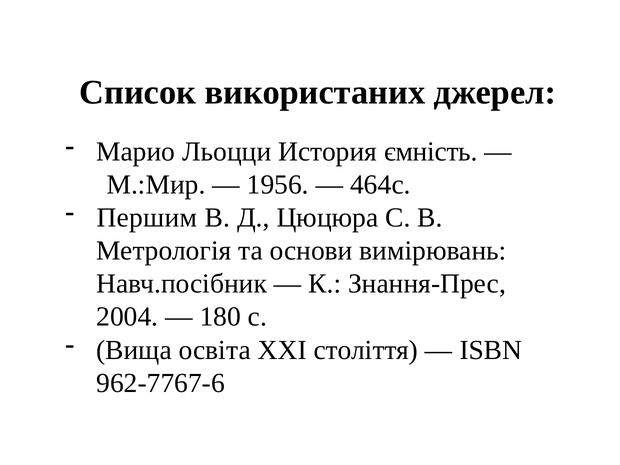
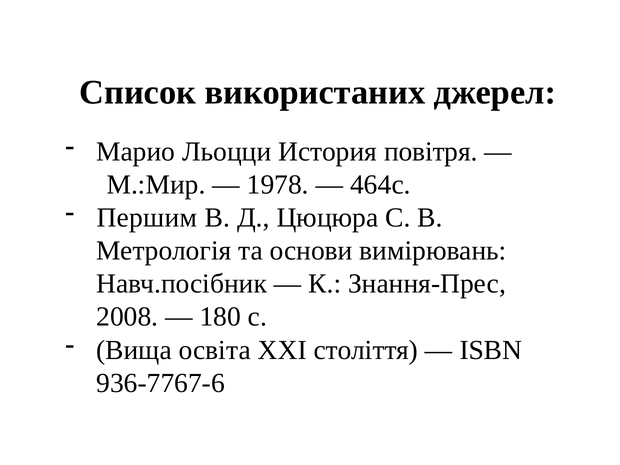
ємність: ємність -> повітря (431, 151)
1956: 1956 -> 1978 (278, 185)
2004: 2004 -> 2008 (127, 317)
962-7767-6: 962-7767-6 -> 936-7767-6 (161, 383)
